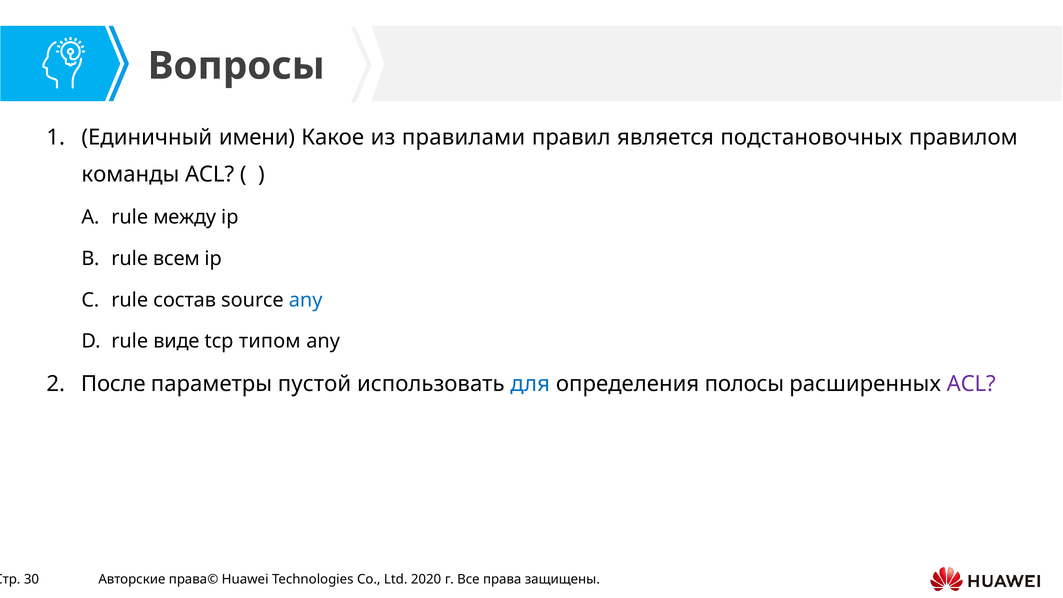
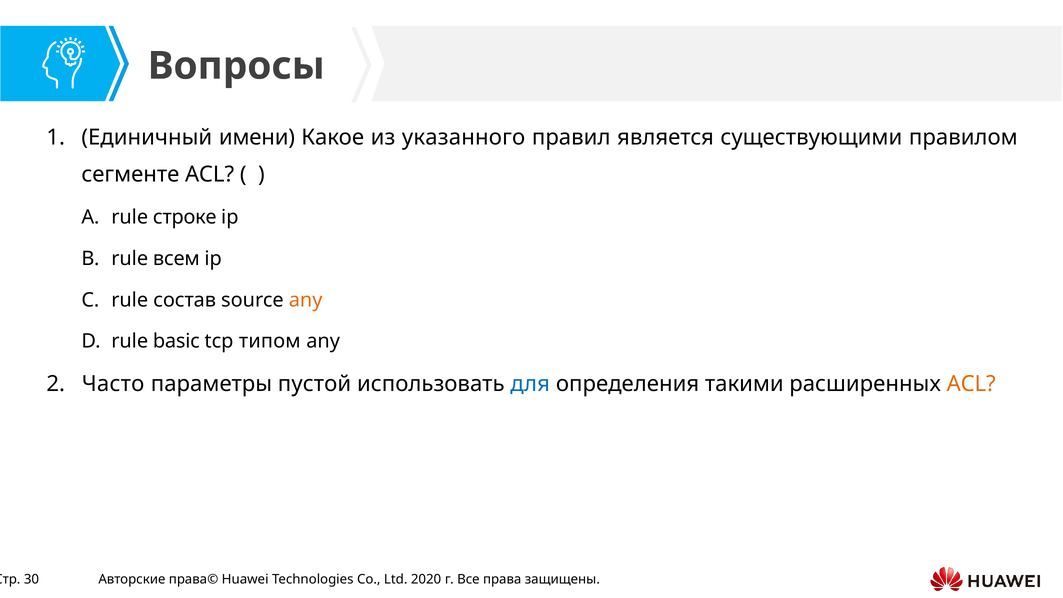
правилами: правилами -> указанного (464, 137)
подстановочных: подстановочных -> существующими (811, 137)
команды: команды -> сегменте (130, 174)
между: между -> строке (185, 217)
any colour: blue -> orange (306, 300)
виде: виде -> basic (176, 341)
После: После -> Часто (113, 384)
полосы: полосы -> такими (744, 384)
ACL colour: purple -> orange (971, 384)
